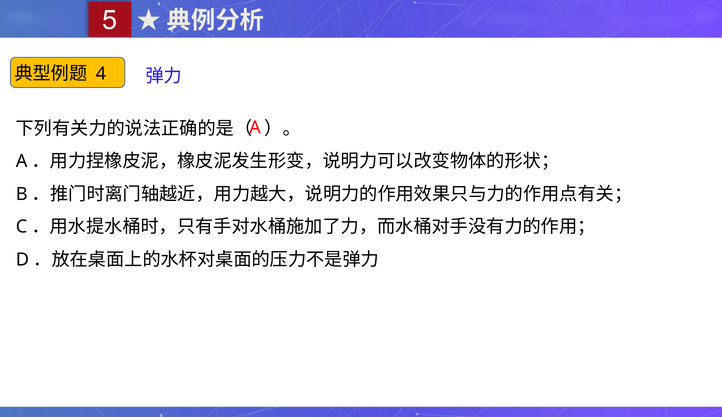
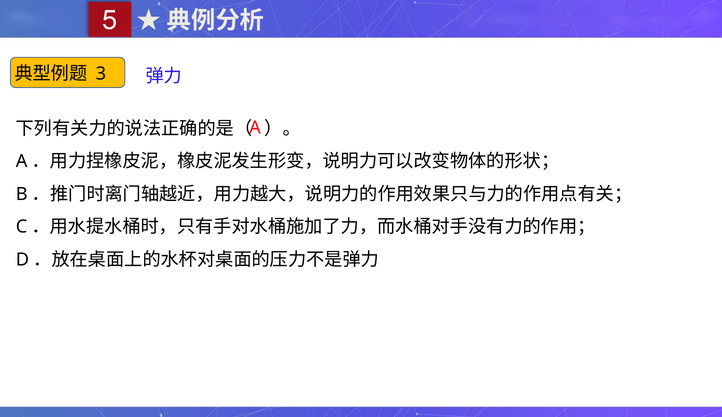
4: 4 -> 3 (101, 74)
